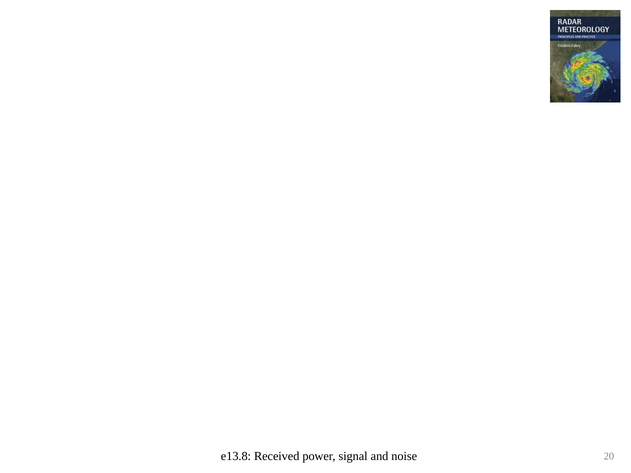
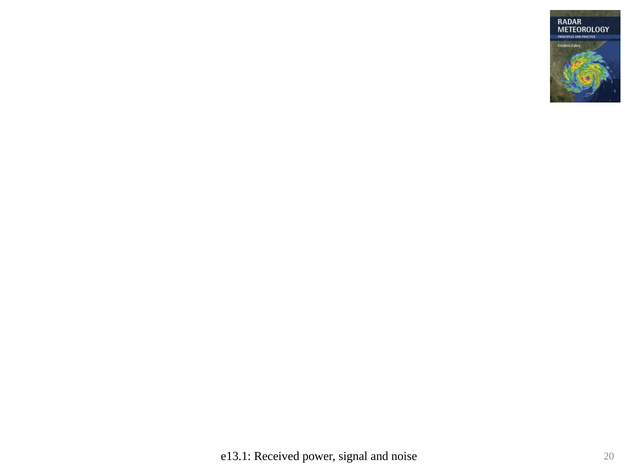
e13.8: e13.8 -> e13.1 (236, 456)
